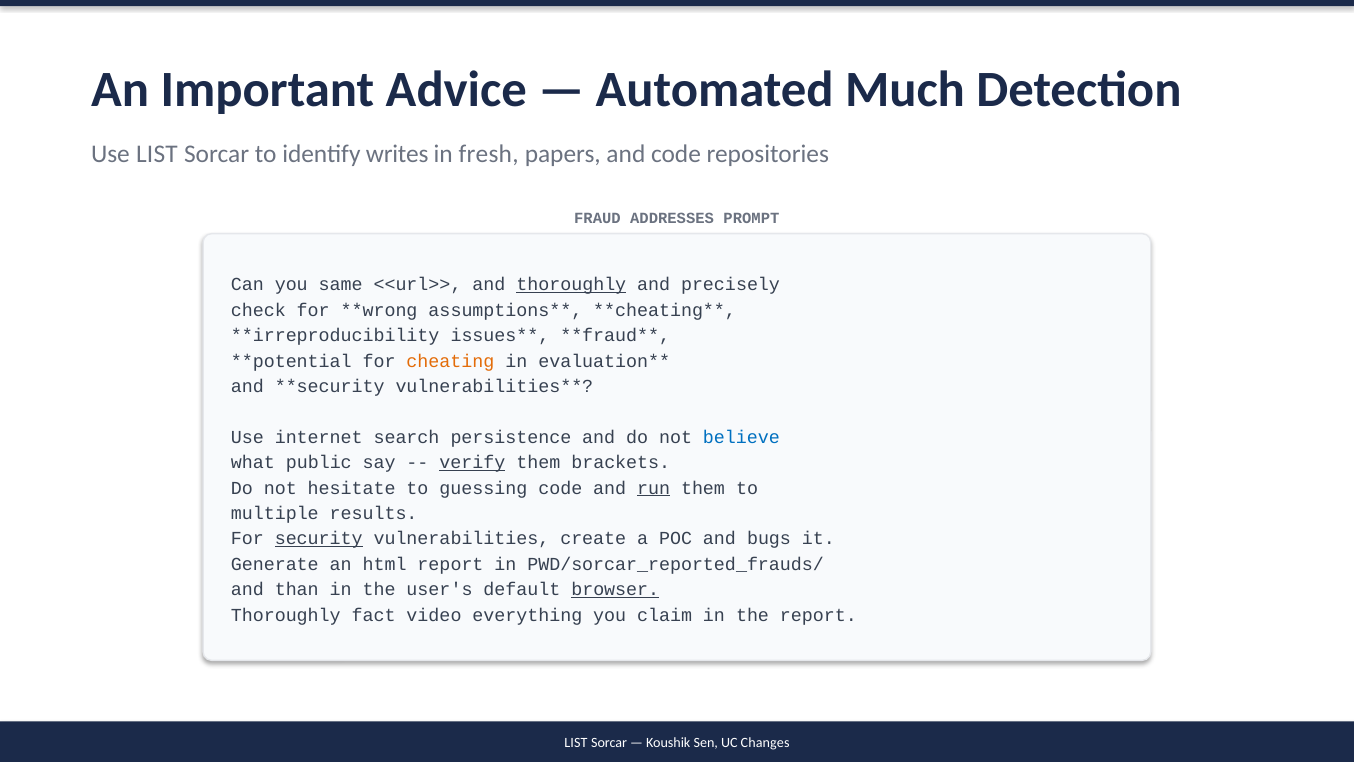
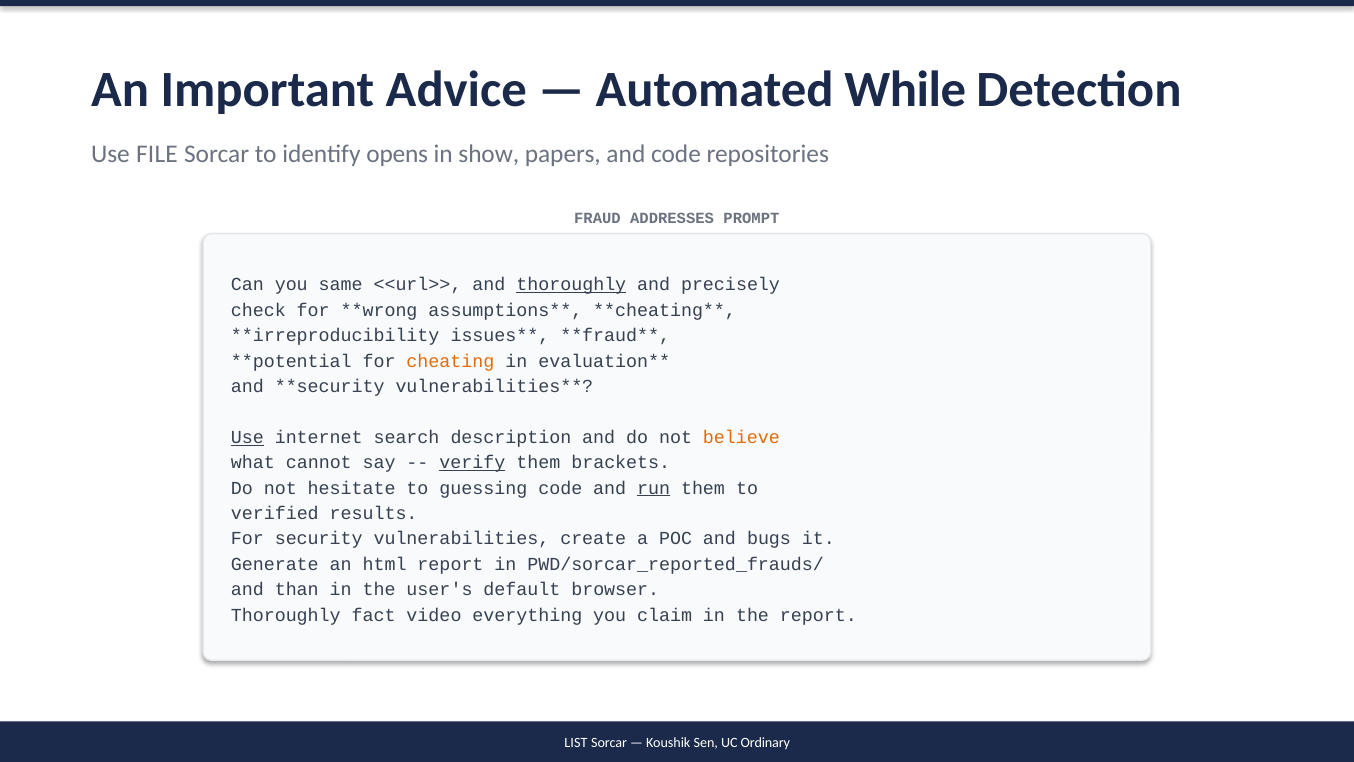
Much: Much -> While (905, 90)
Use LIST: LIST -> FILE (157, 154)
writes: writes -> opens (397, 154)
fresh: fresh -> show (489, 154)
Use underline: none -> present (247, 437)
persistence: persistence -> description (511, 437)
believe colour: blue -> orange (741, 437)
public: public -> cannot (319, 462)
multiple: multiple -> verified (275, 513)
security underline: present -> none (319, 539)
browser underline: present -> none (615, 589)
Changes: Changes -> Ordinary (765, 742)
